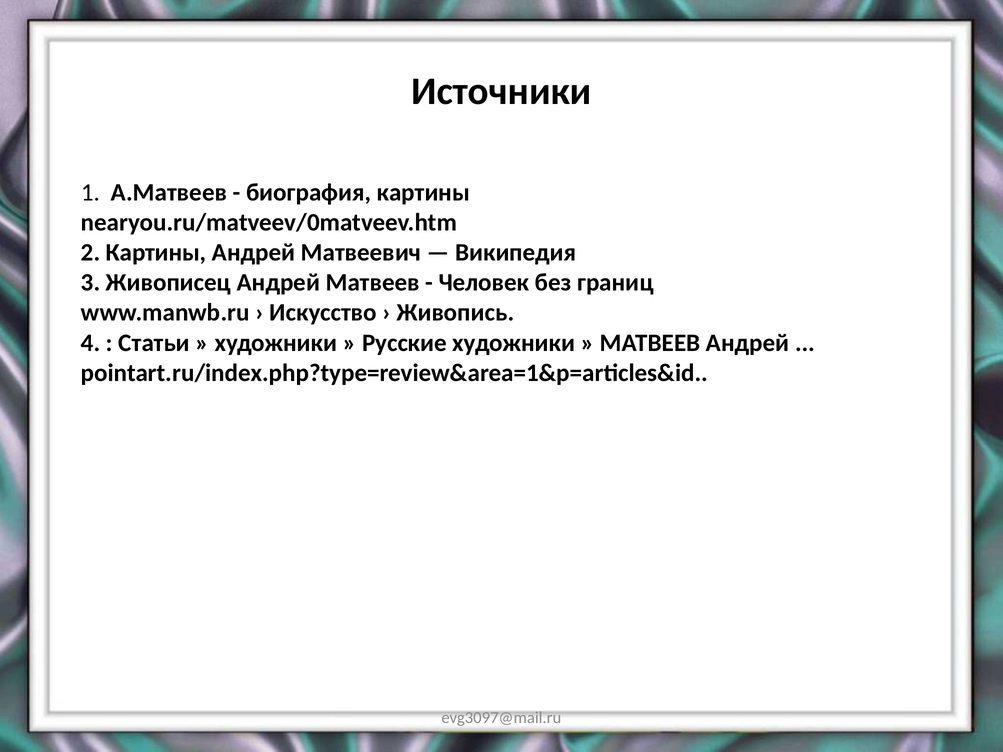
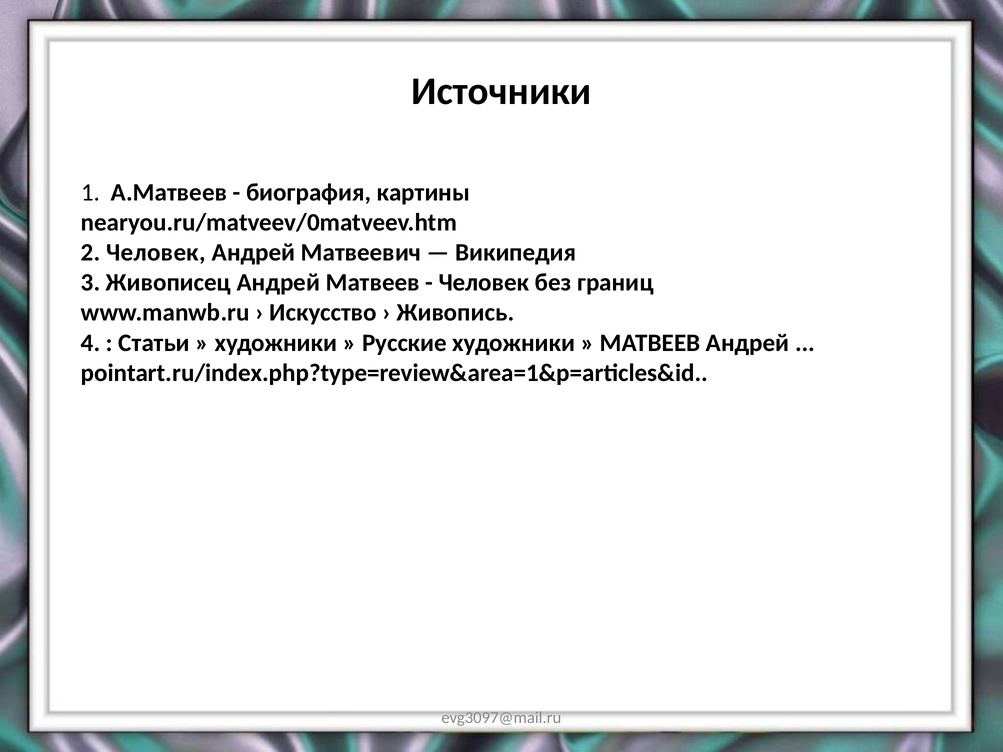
2 Картины: Картины -> Человек (156, 253)
